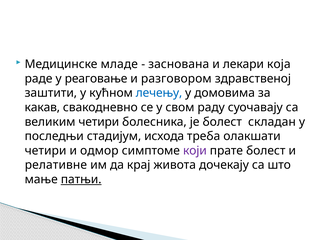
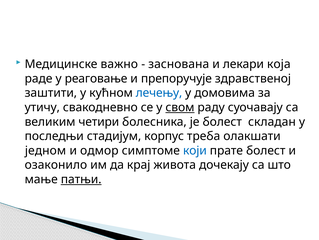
младе: младе -> важно (119, 64)
разговором: разговором -> препоручује (176, 78)
какав: какав -> утичу (42, 107)
свом underline: none -> present (180, 107)
исхода: исхода -> корпус (164, 136)
четири: четири -> једном (46, 150)
који colour: purple -> blue (195, 150)
релативне: релативне -> озаконило (56, 165)
